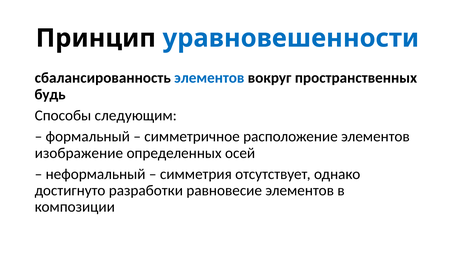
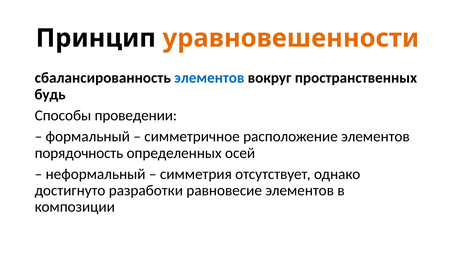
уравновешенности colour: blue -> orange (291, 38)
следующим: следующим -> проведении (136, 115)
изображение: изображение -> порядочность (79, 153)
